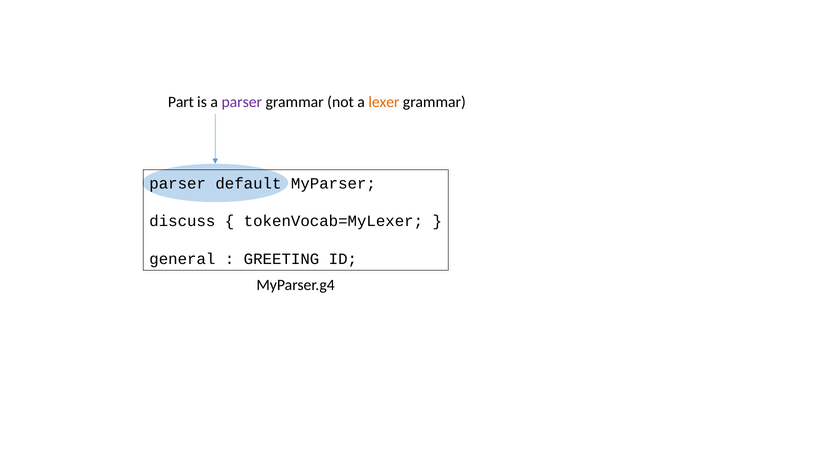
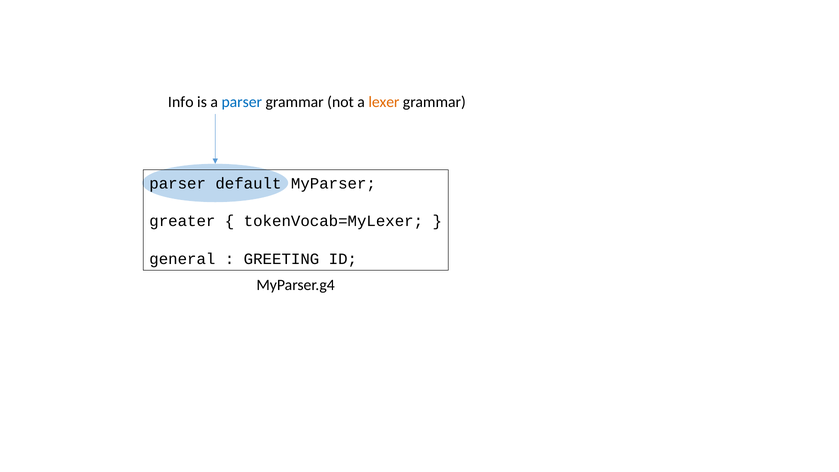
Part: Part -> Info (181, 102)
parser colour: purple -> blue (242, 102)
discuss: discuss -> greater (182, 221)
